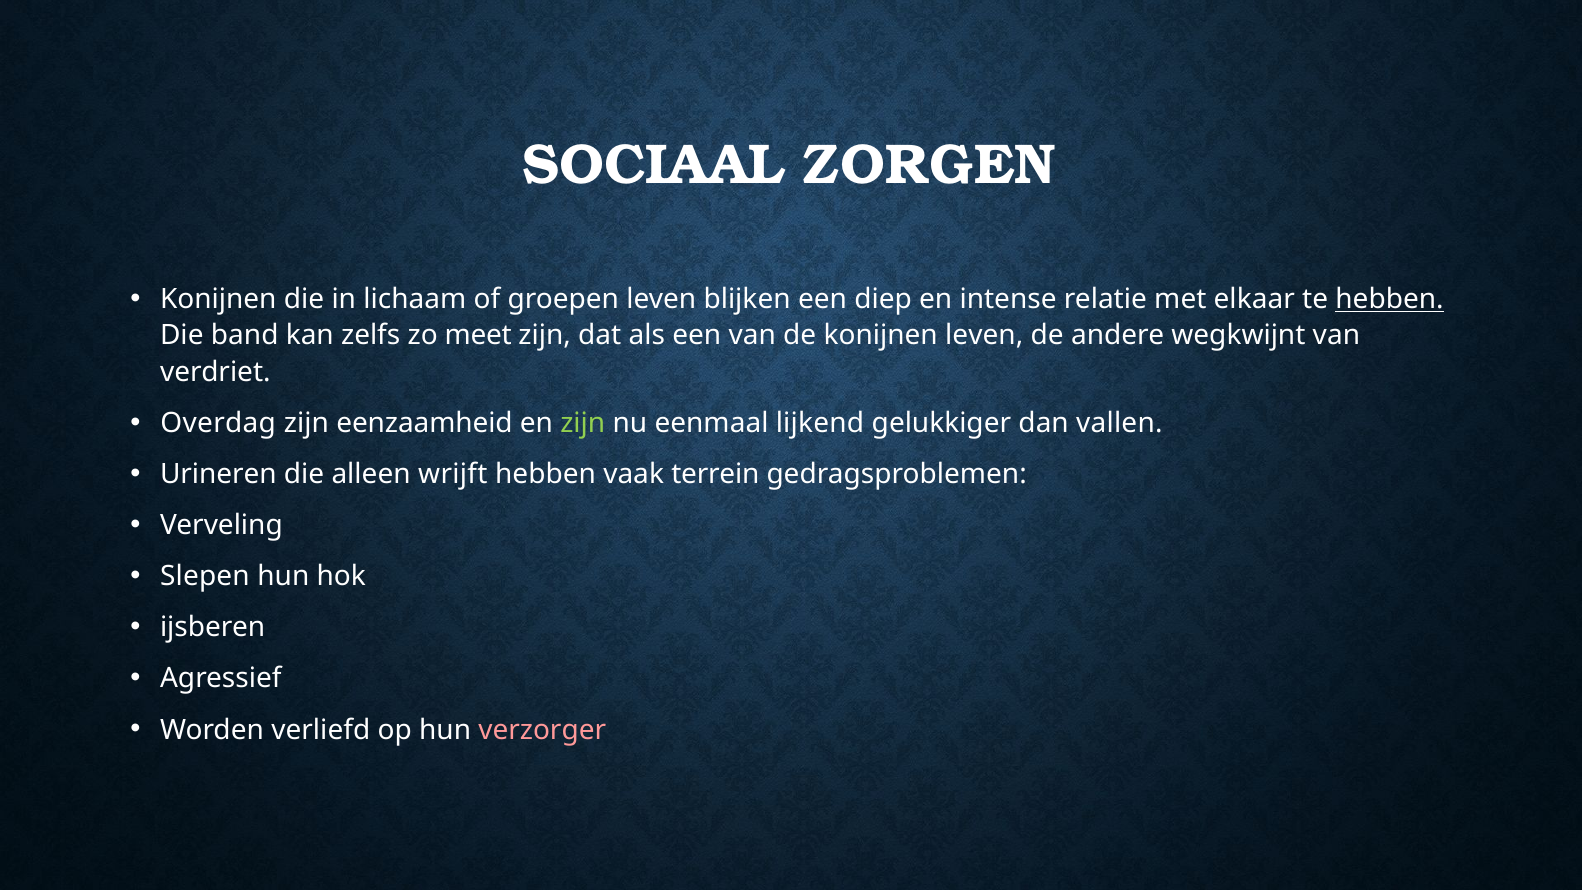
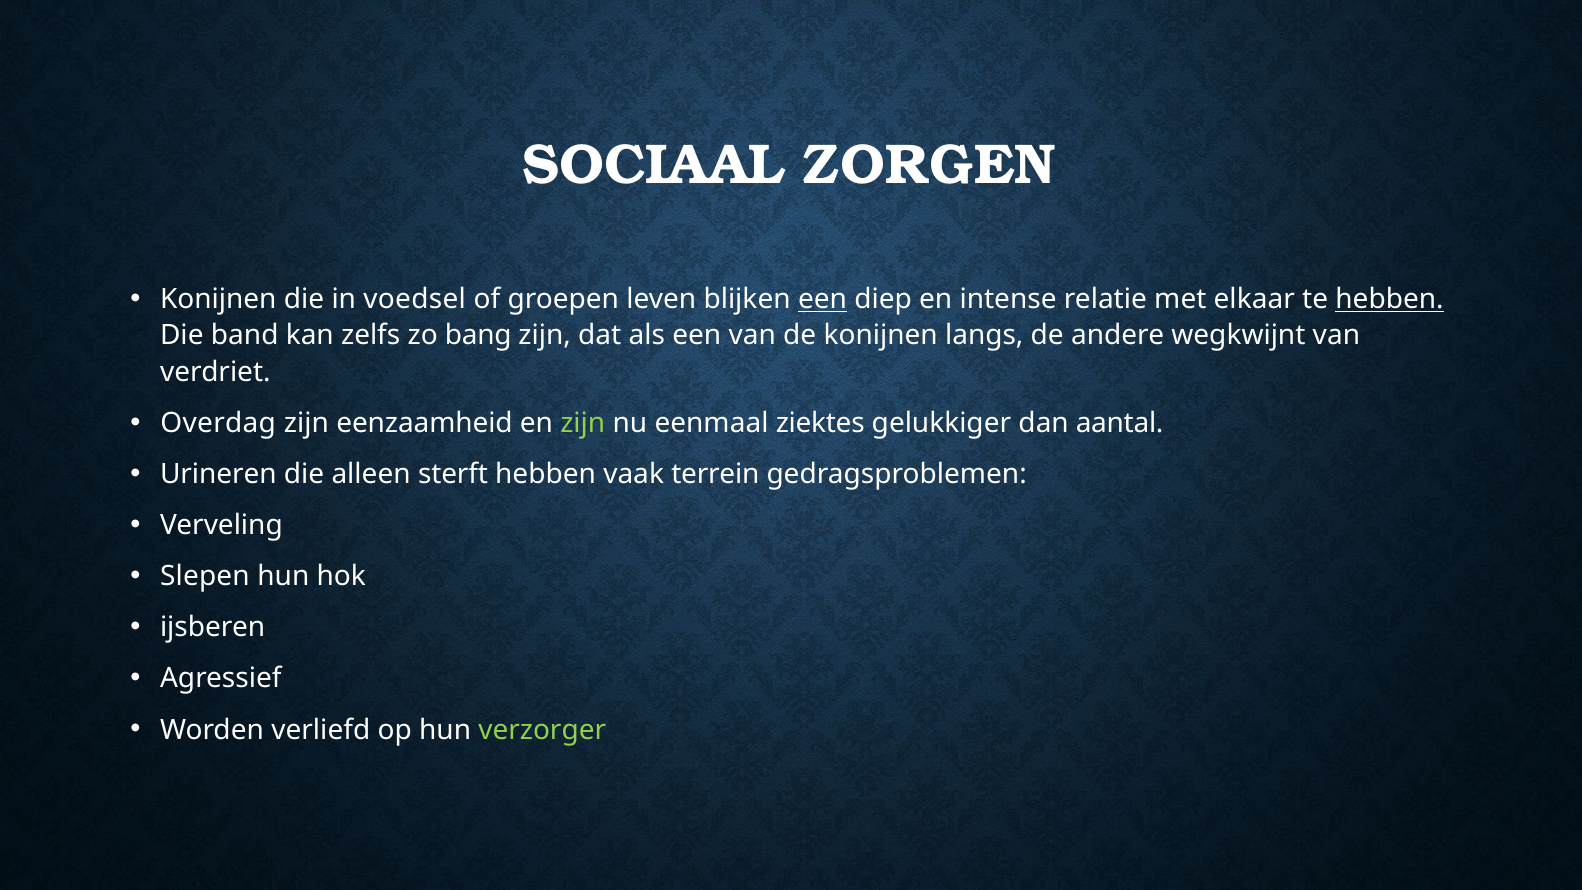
lichaam: lichaam -> voedsel (415, 299)
een underline: none -> present (822, 299)
meet: meet -> bang (478, 336)
konijnen leven: leven -> langs (984, 336)
lijkend: lijkend -> ziektes (820, 423)
vallen: vallen -> aantal (1120, 423)
wrijft: wrijft -> sterft (453, 474)
verzorger colour: pink -> light green (542, 730)
